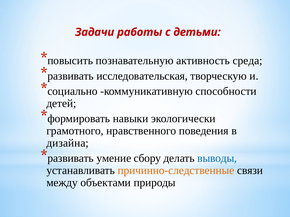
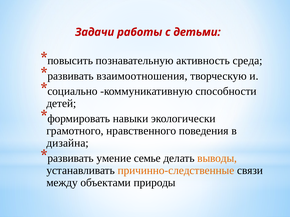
исследовательская: исследовательская -> взаимоотношения (142, 76)
сбору: сбору -> семье (147, 159)
выводы colour: blue -> orange (217, 159)
